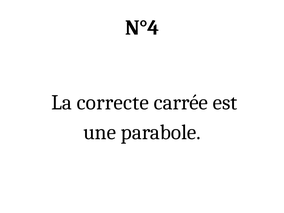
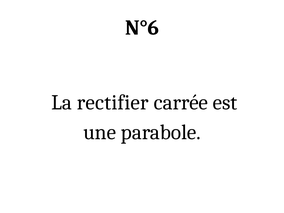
N°4: N°4 -> N°6 (142, 28)
correcte: correcte -> rectifier (113, 103)
